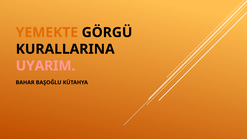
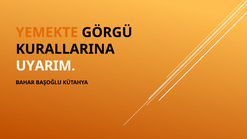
UYARIM colour: pink -> white (46, 66)
